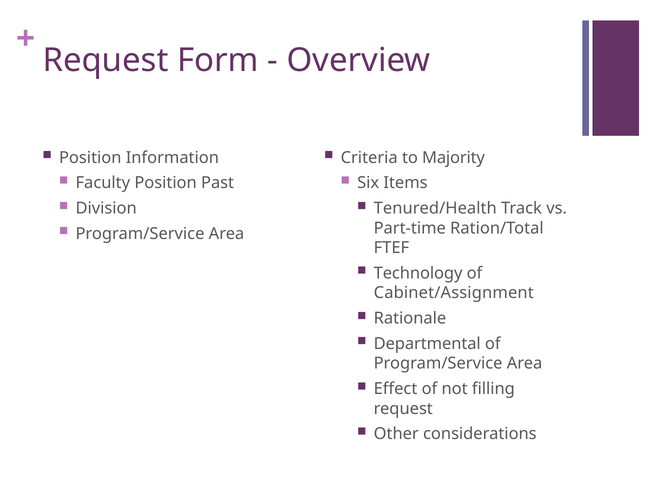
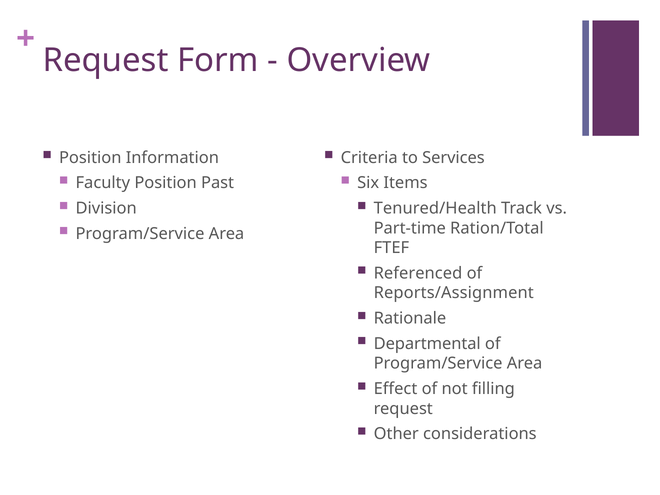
Majority: Majority -> Services (453, 158)
Technology: Technology -> Referenced (418, 273)
Cabinet/Assignment: Cabinet/Assignment -> Reports/Assignment (454, 293)
